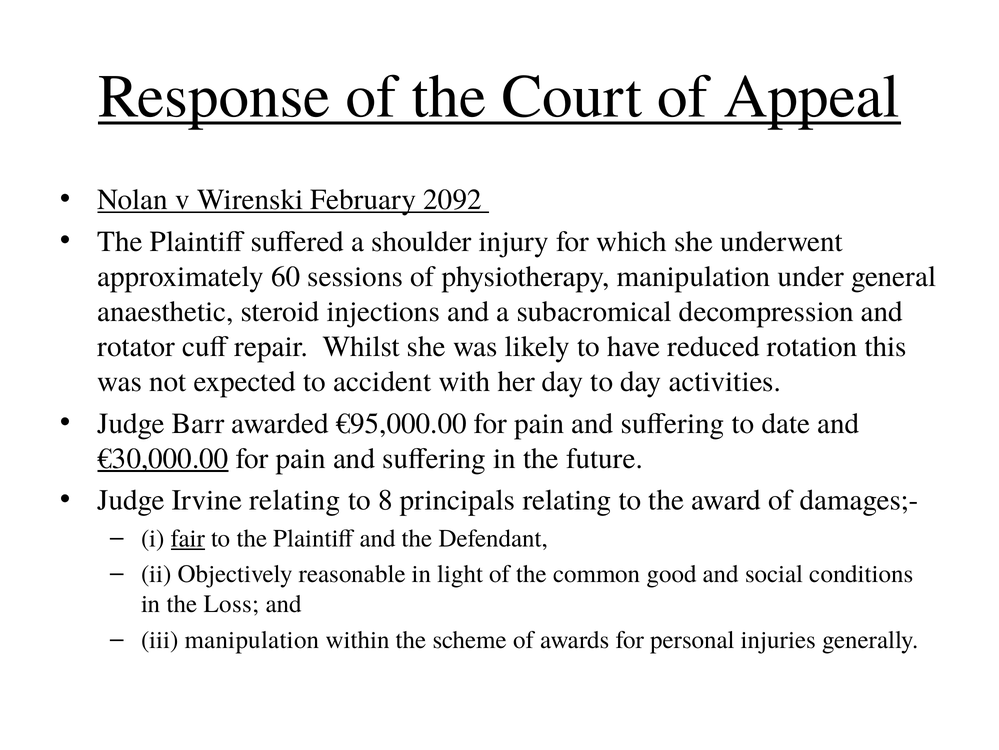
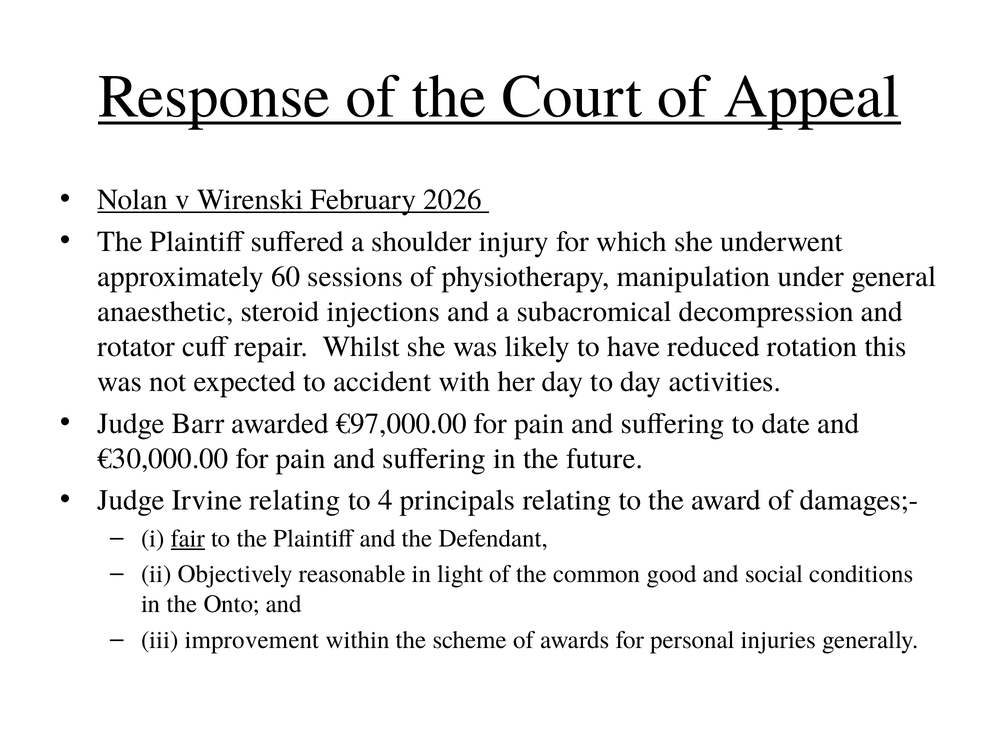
2092: 2092 -> 2026 (453, 199)
€95,000.00: €95,000.00 -> €97,000.00 (401, 423)
€30,000.00 underline: present -> none (163, 458)
8: 8 -> 4 (385, 500)
Loss: Loss -> Onto (232, 604)
iii manipulation: manipulation -> improvement (252, 639)
